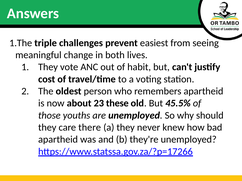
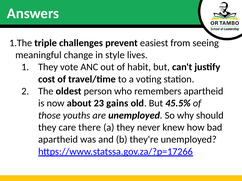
both: both -> style (115, 55)
these: these -> gains (117, 104)
